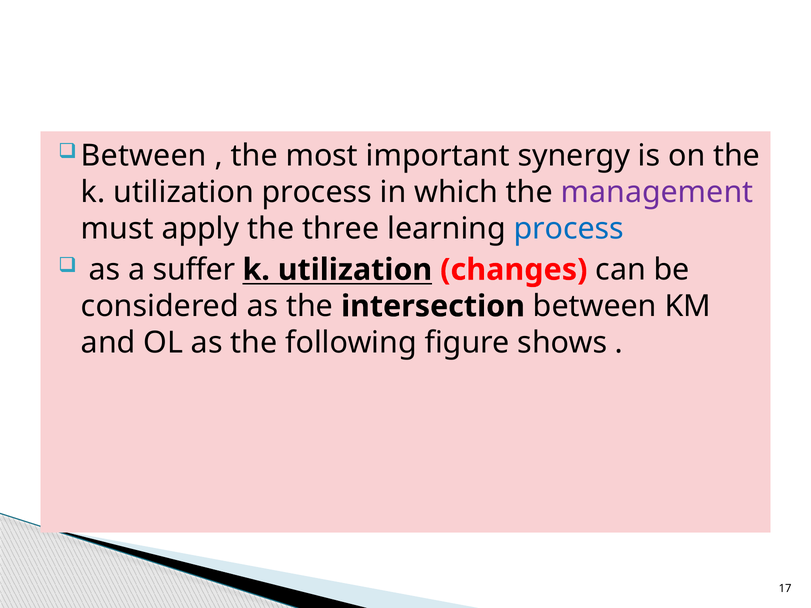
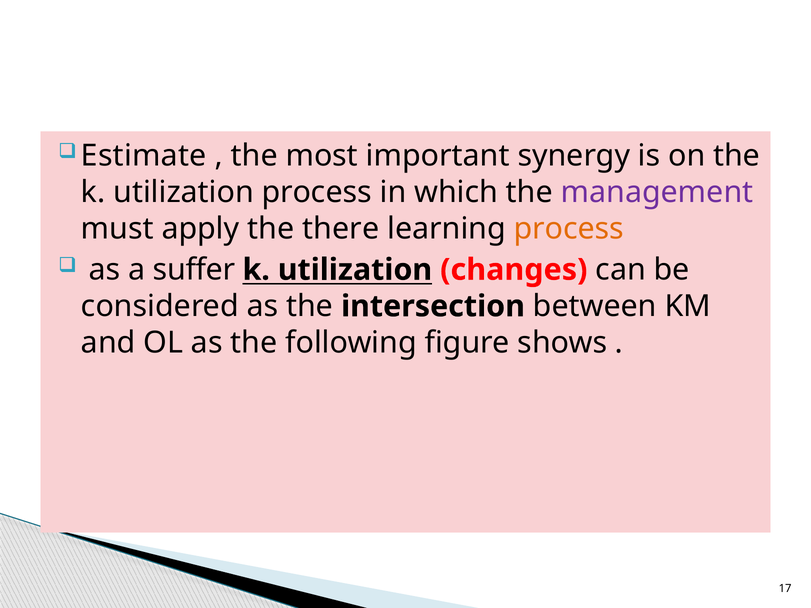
Between: Between -> Estimate (144, 156)
three: three -> there (341, 229)
process colour: blue -> orange (569, 229)
